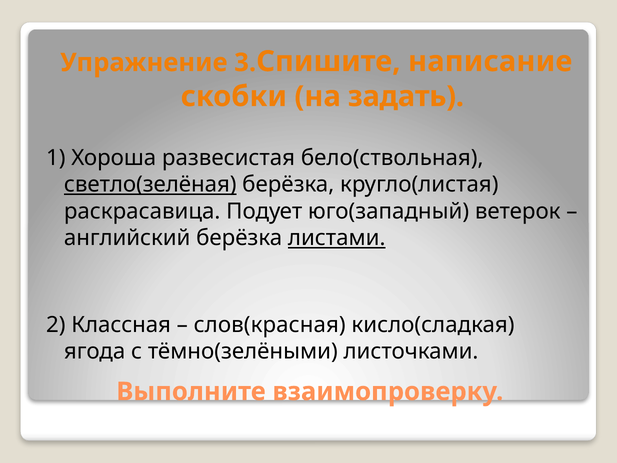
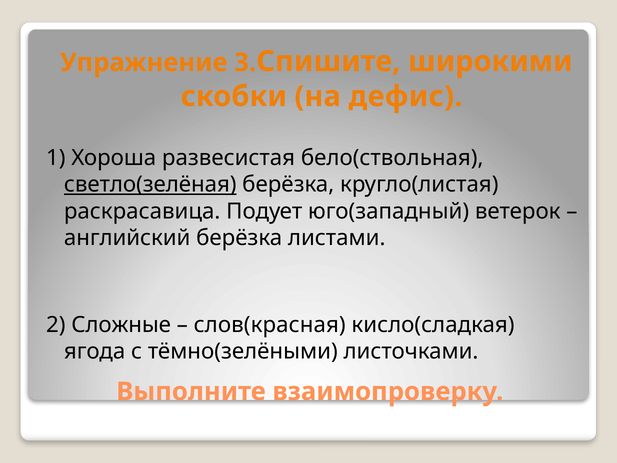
написание: написание -> широкими (490, 61)
задать: задать -> дефис (406, 96)
листами underline: present -> none (337, 238)
Классная: Классная -> Сложные (121, 325)
